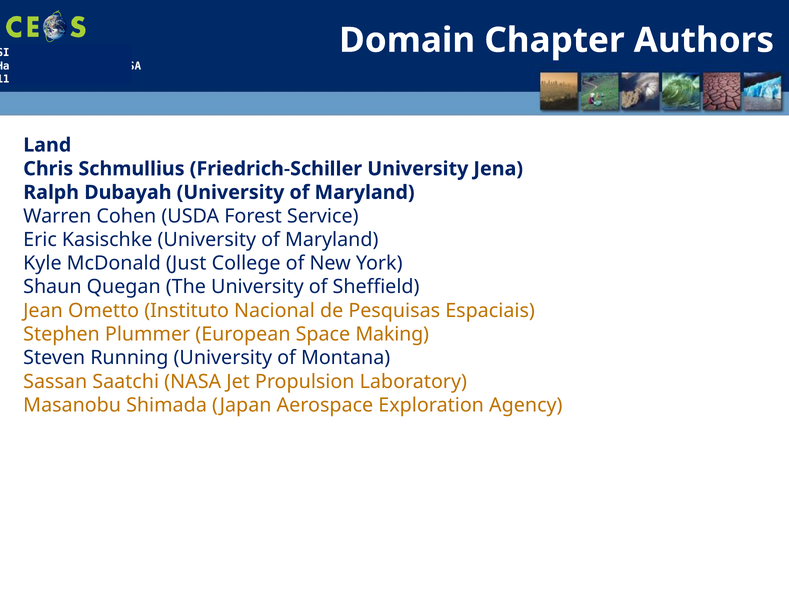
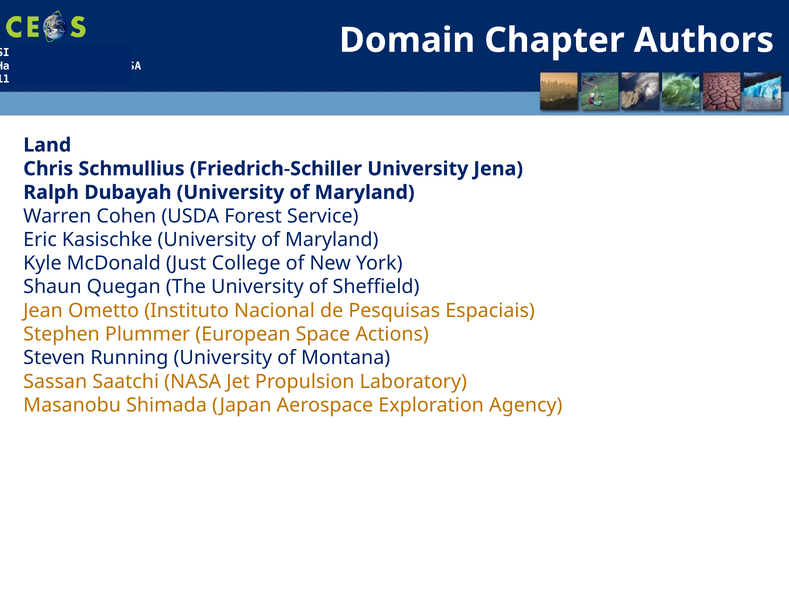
Making: Making -> Actions (392, 335)
